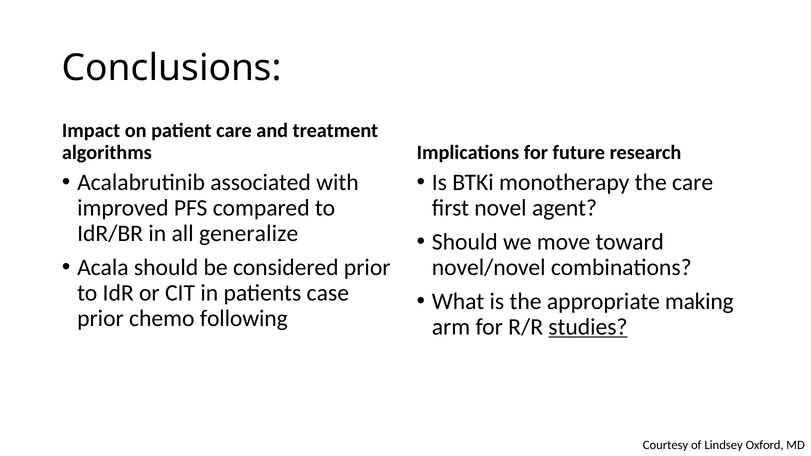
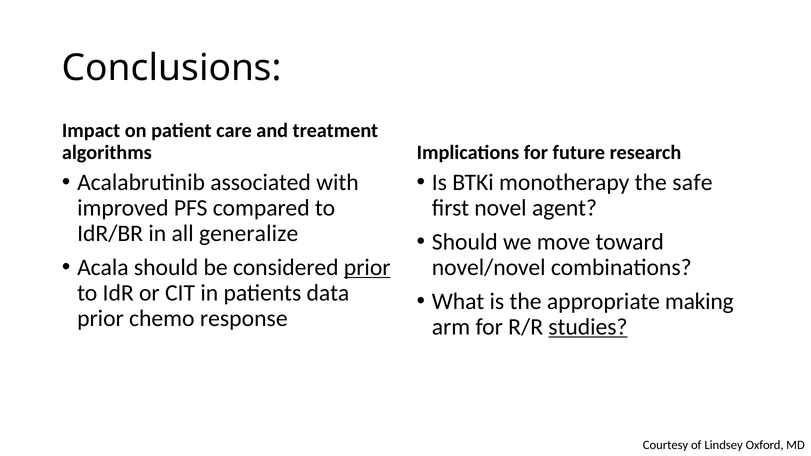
the care: care -> safe (692, 182)
prior underline: none -> present (367, 267)
case: case -> data (328, 293)
following: following -> response (244, 319)
